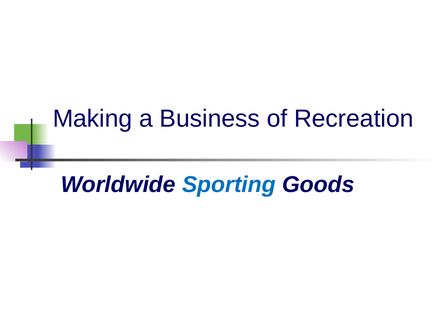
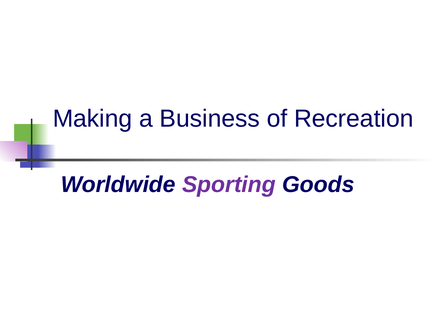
Sporting colour: blue -> purple (229, 184)
